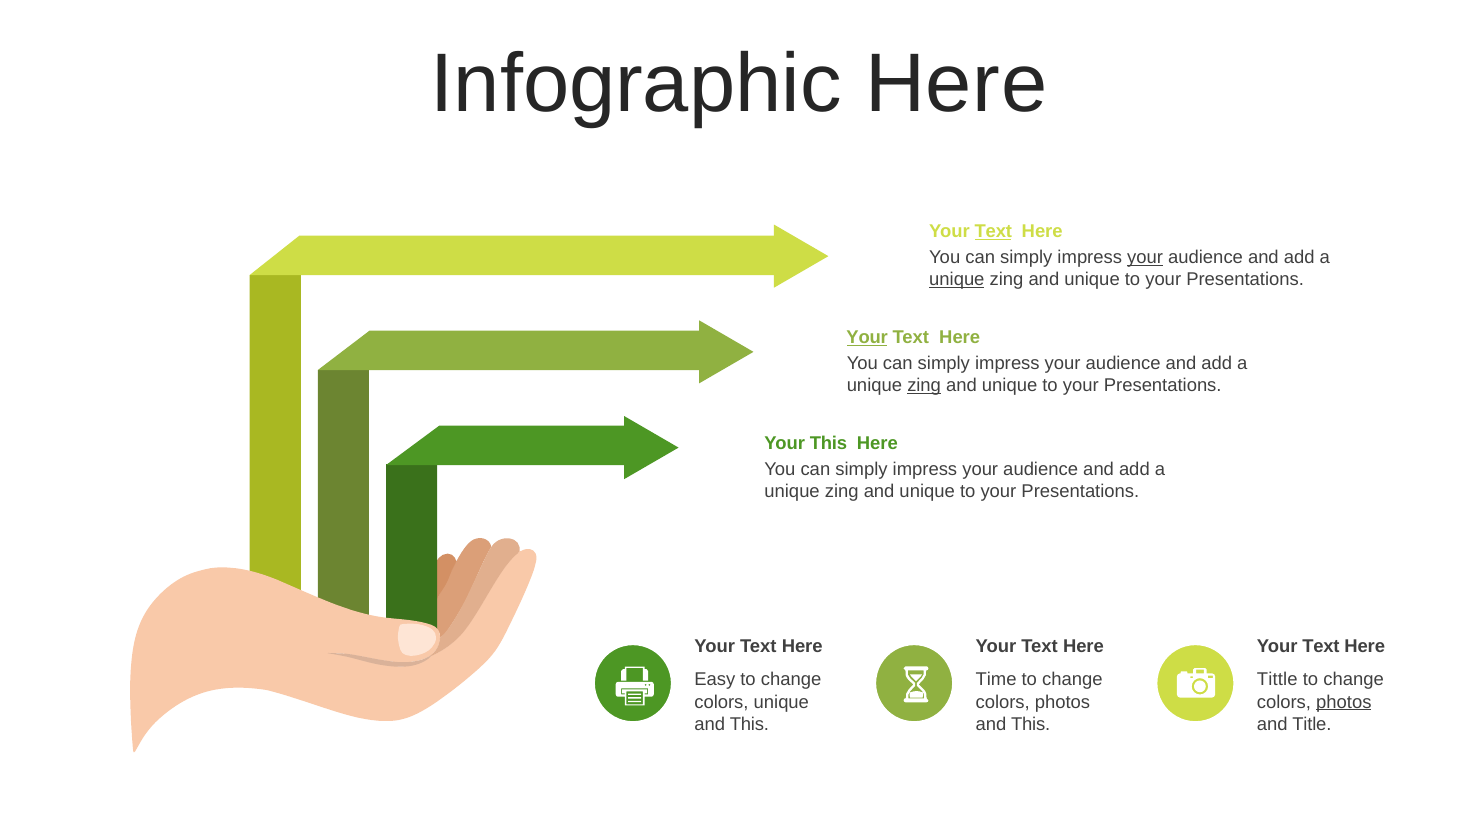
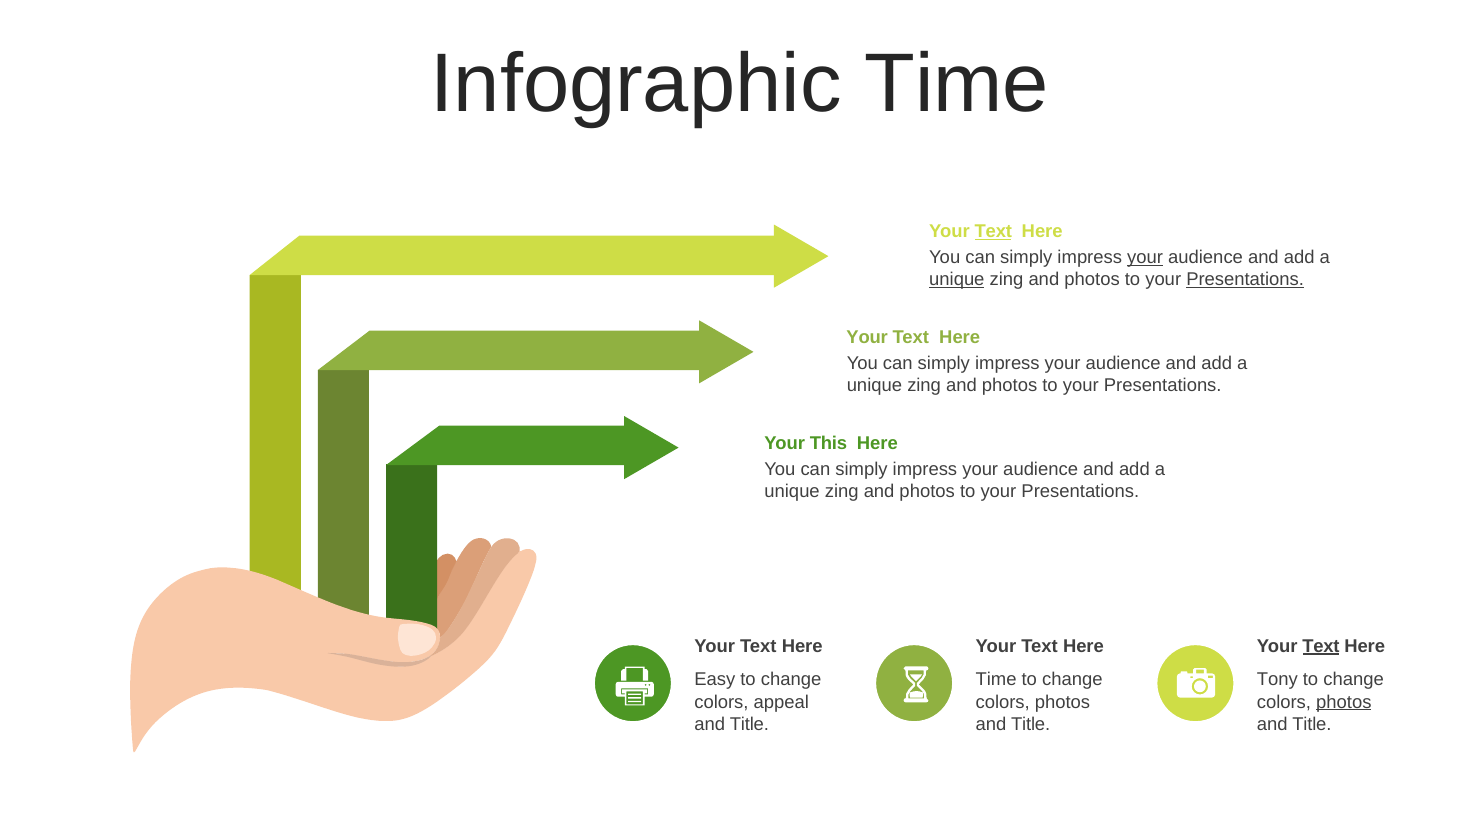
Infographic Here: Here -> Time (957, 84)
unique: unique -> photos (1092, 280)
Presentations underline: none -> present (1245, 280)
Your underline: present -> none (867, 337)
zing underline: present -> none (924, 386)
unique: unique -> photos (1010, 386)
unique: unique -> photos (927, 492)
Text underline: none -> present (1321, 646)
Tittle: Tittle -> Tony (1277, 680)
colors unique: unique -> appeal (781, 702)
This: This -> Title (749, 724)
This: This -> Title (1031, 724)
